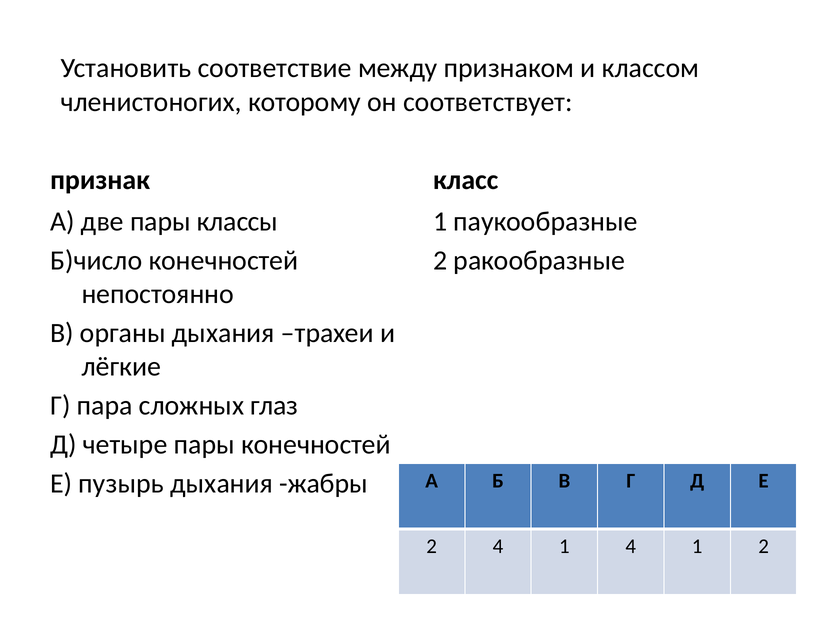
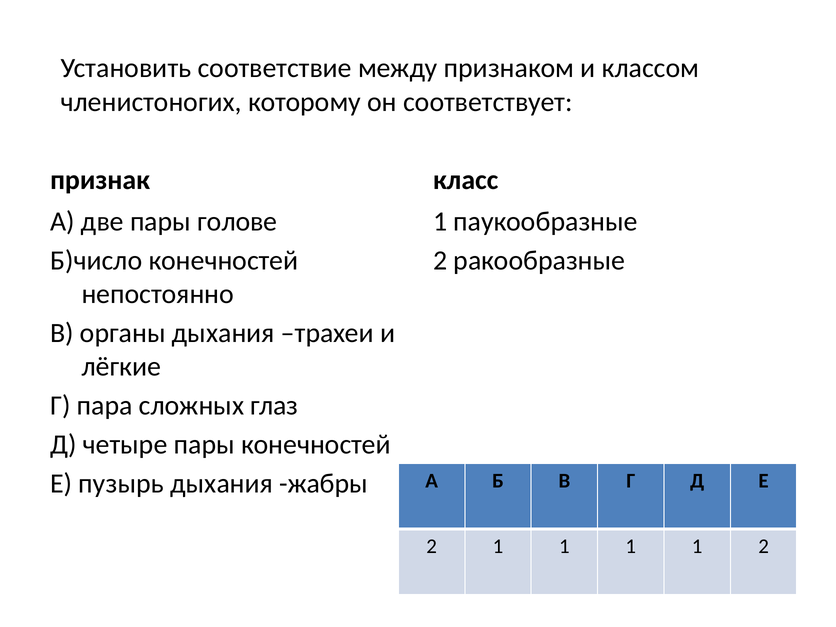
классы: классы -> голове (237, 222)
2 4: 4 -> 1 (498, 546)
4: 4 -> 1 (631, 546)
